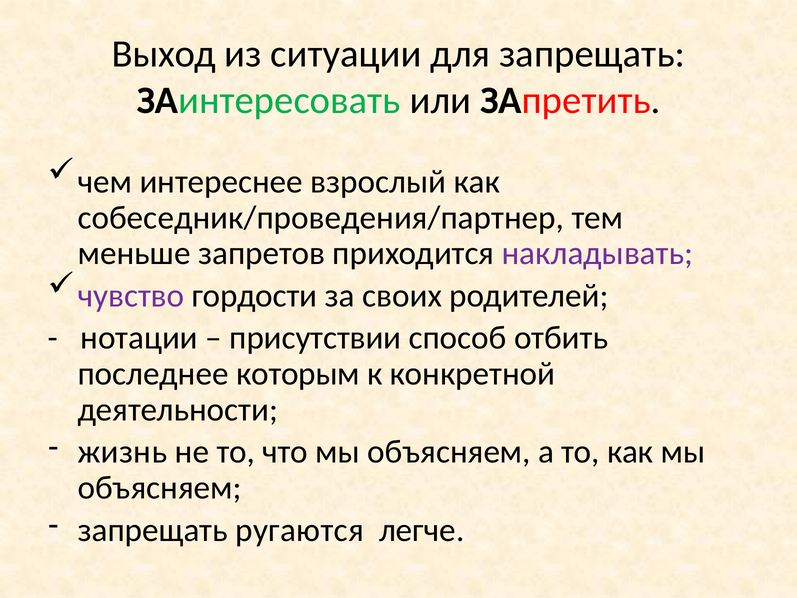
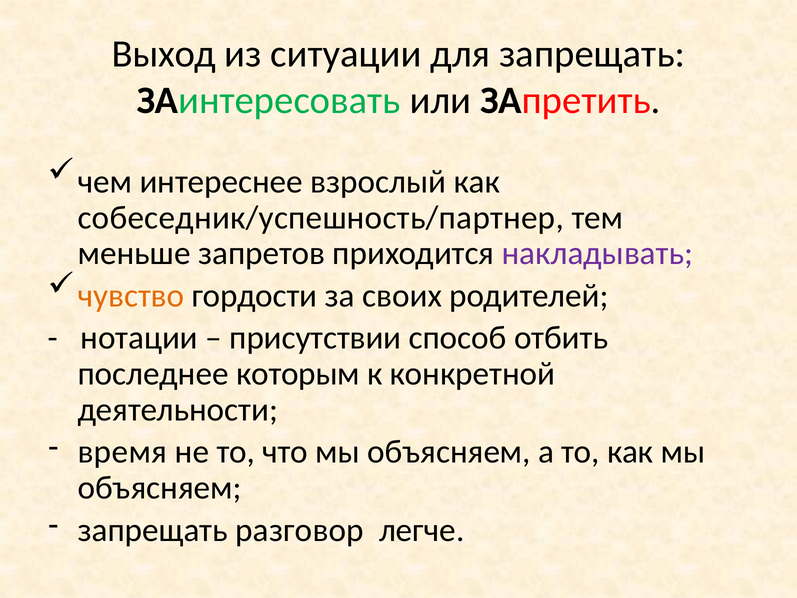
собеседник/проведения/партнер: собеседник/проведения/партнер -> собеседник/успешность/партнер (321, 218)
чувство colour: purple -> orange (131, 296)
жизнь: жизнь -> время (122, 452)
ругаются: ругаются -> разговор (300, 530)
